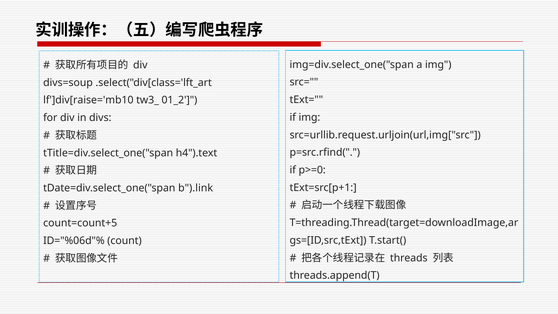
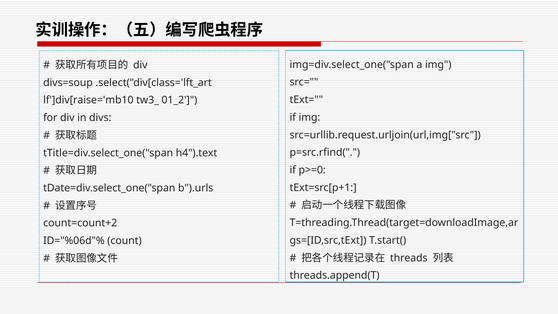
b").link: b").link -> b").urls (196, 188)
count=count+5: count=count+5 -> count=count+2 (80, 223)
